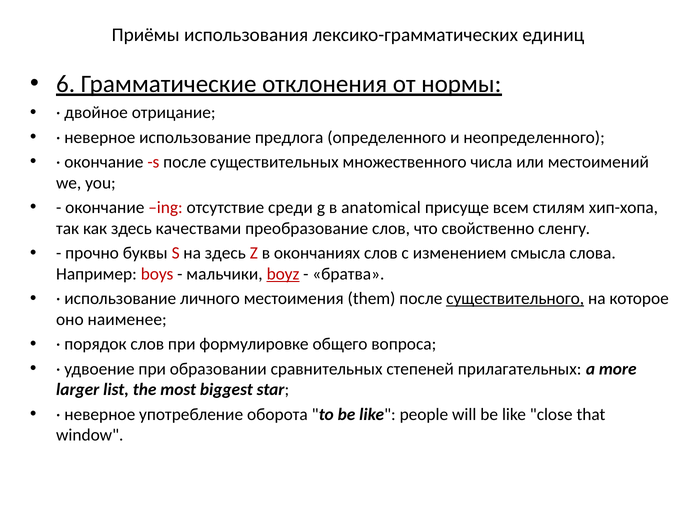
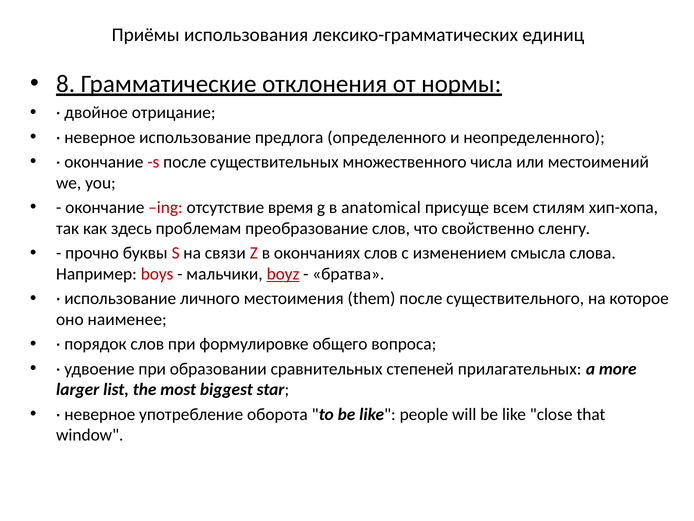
6: 6 -> 8 (66, 84)
среди: среди -> время (291, 207)
качествами: качествами -> проблемам (199, 228)
на здесь: здесь -> связи (225, 253)
существительного underline: present -> none (515, 298)
